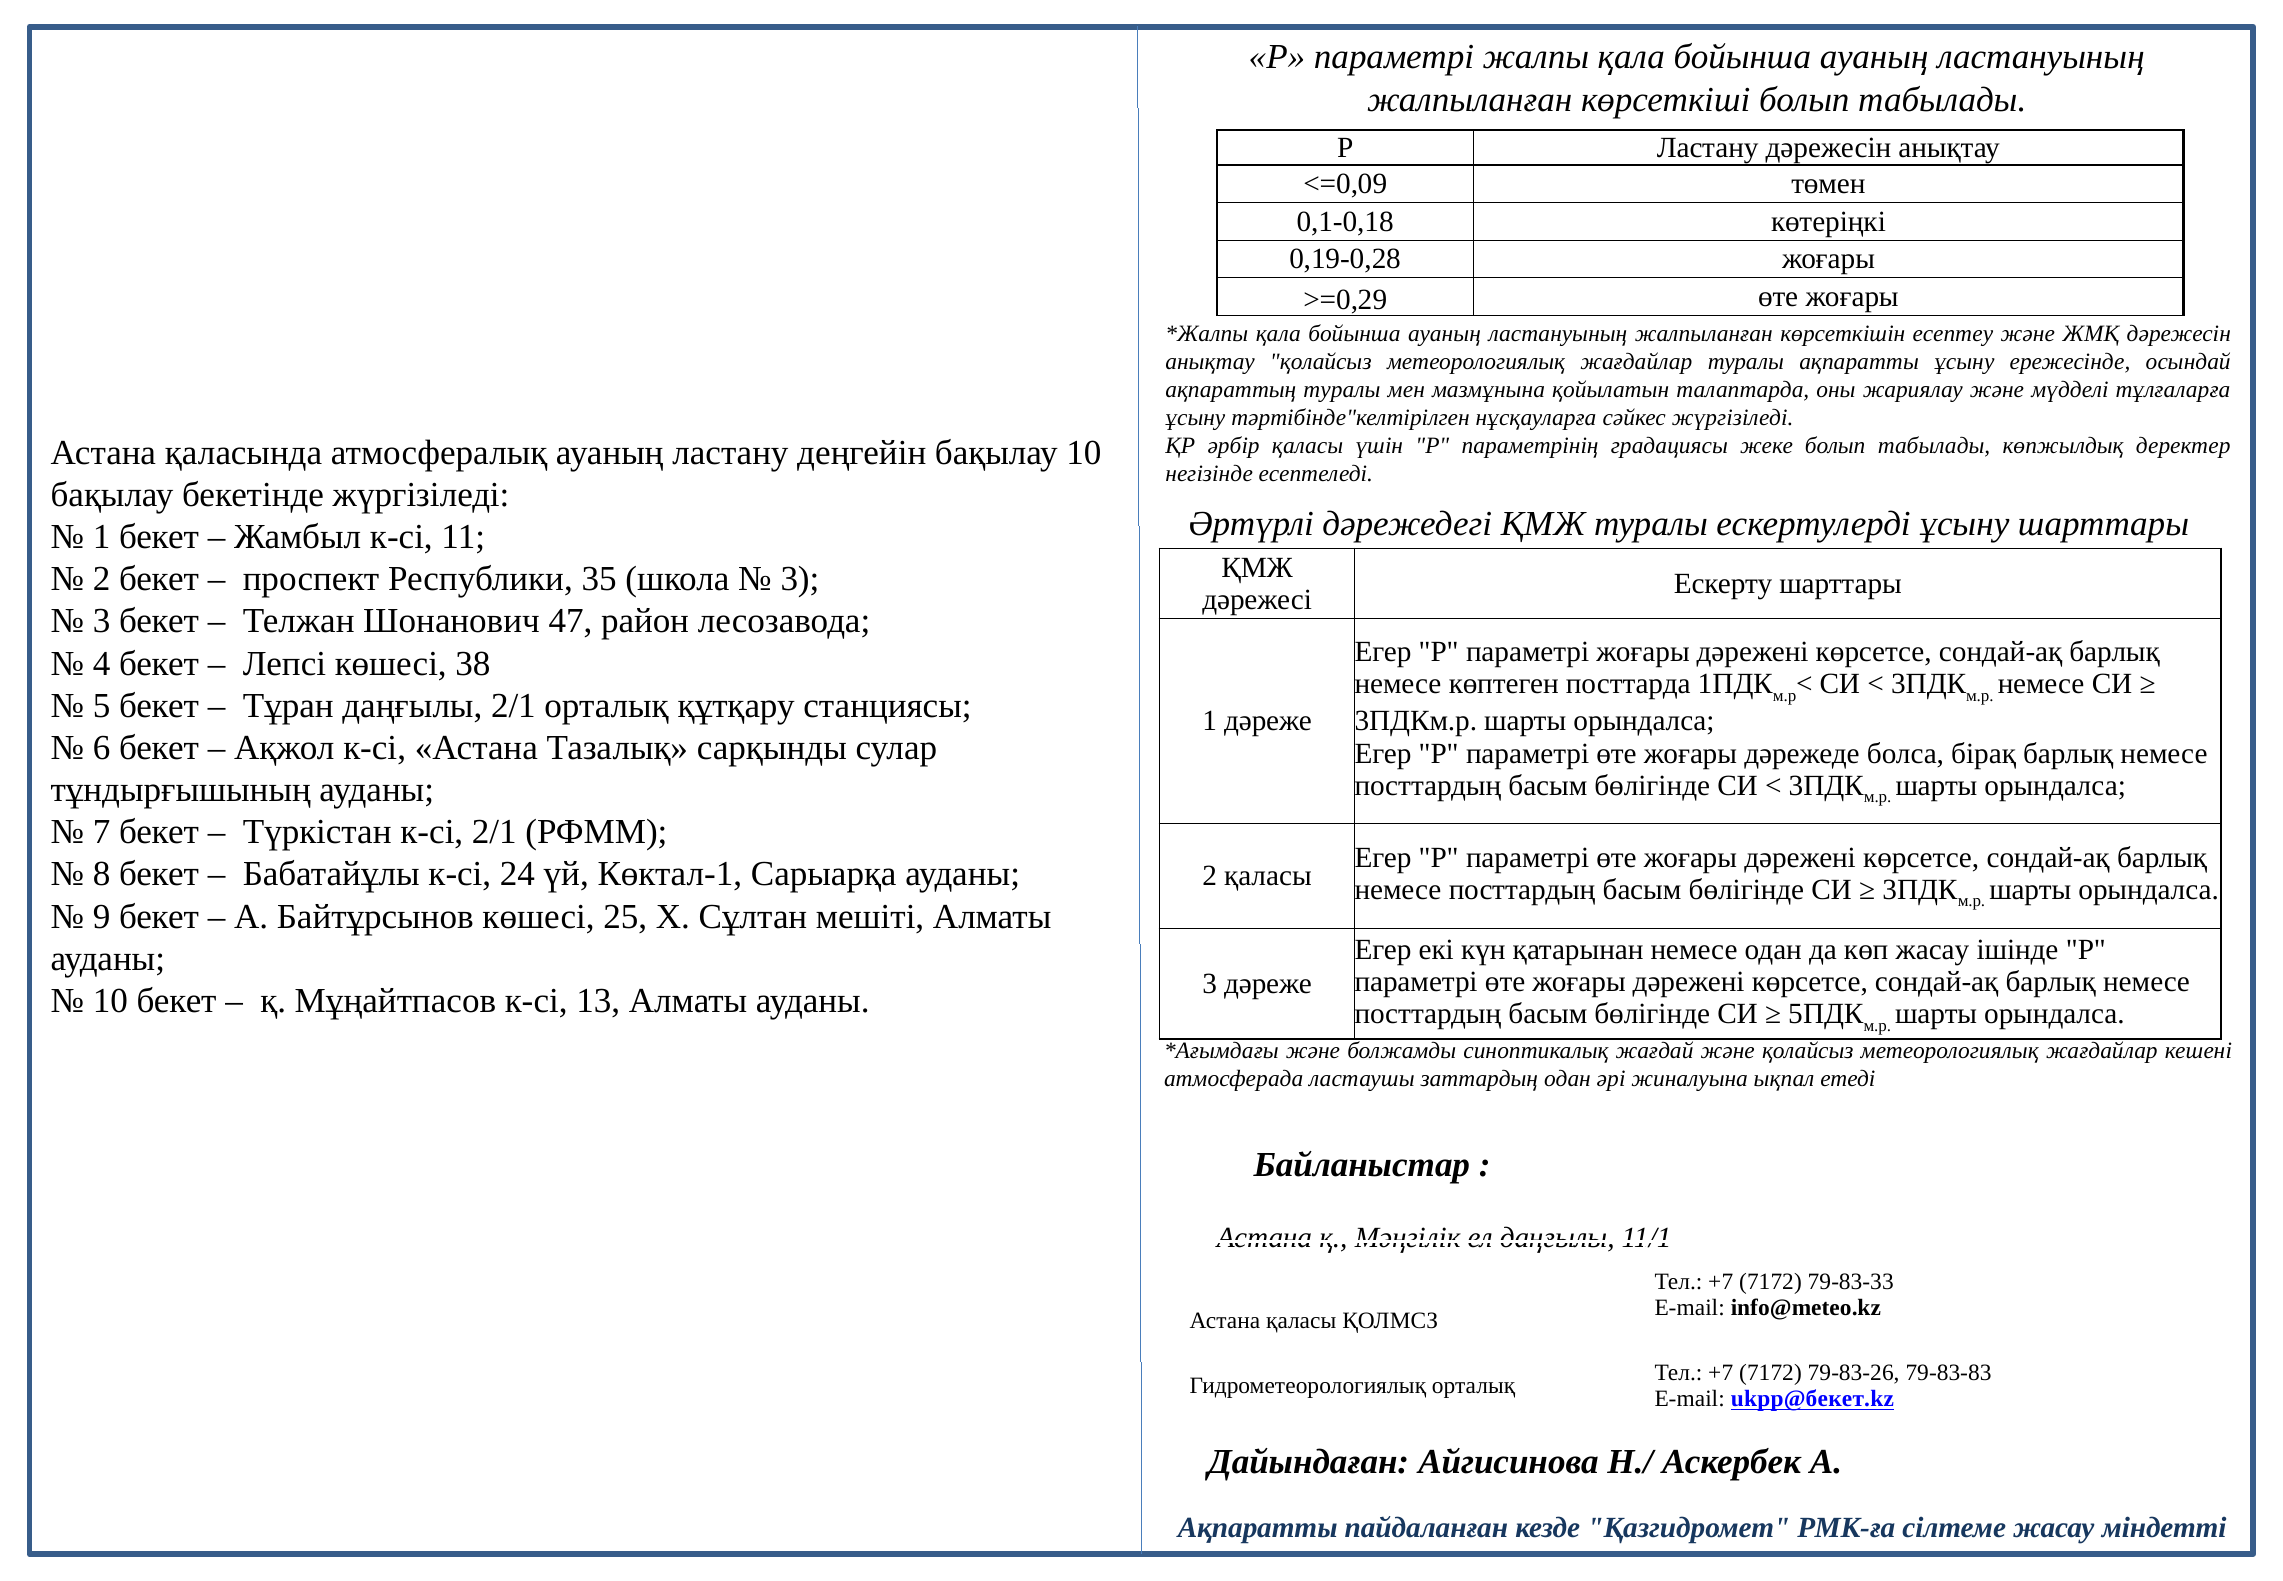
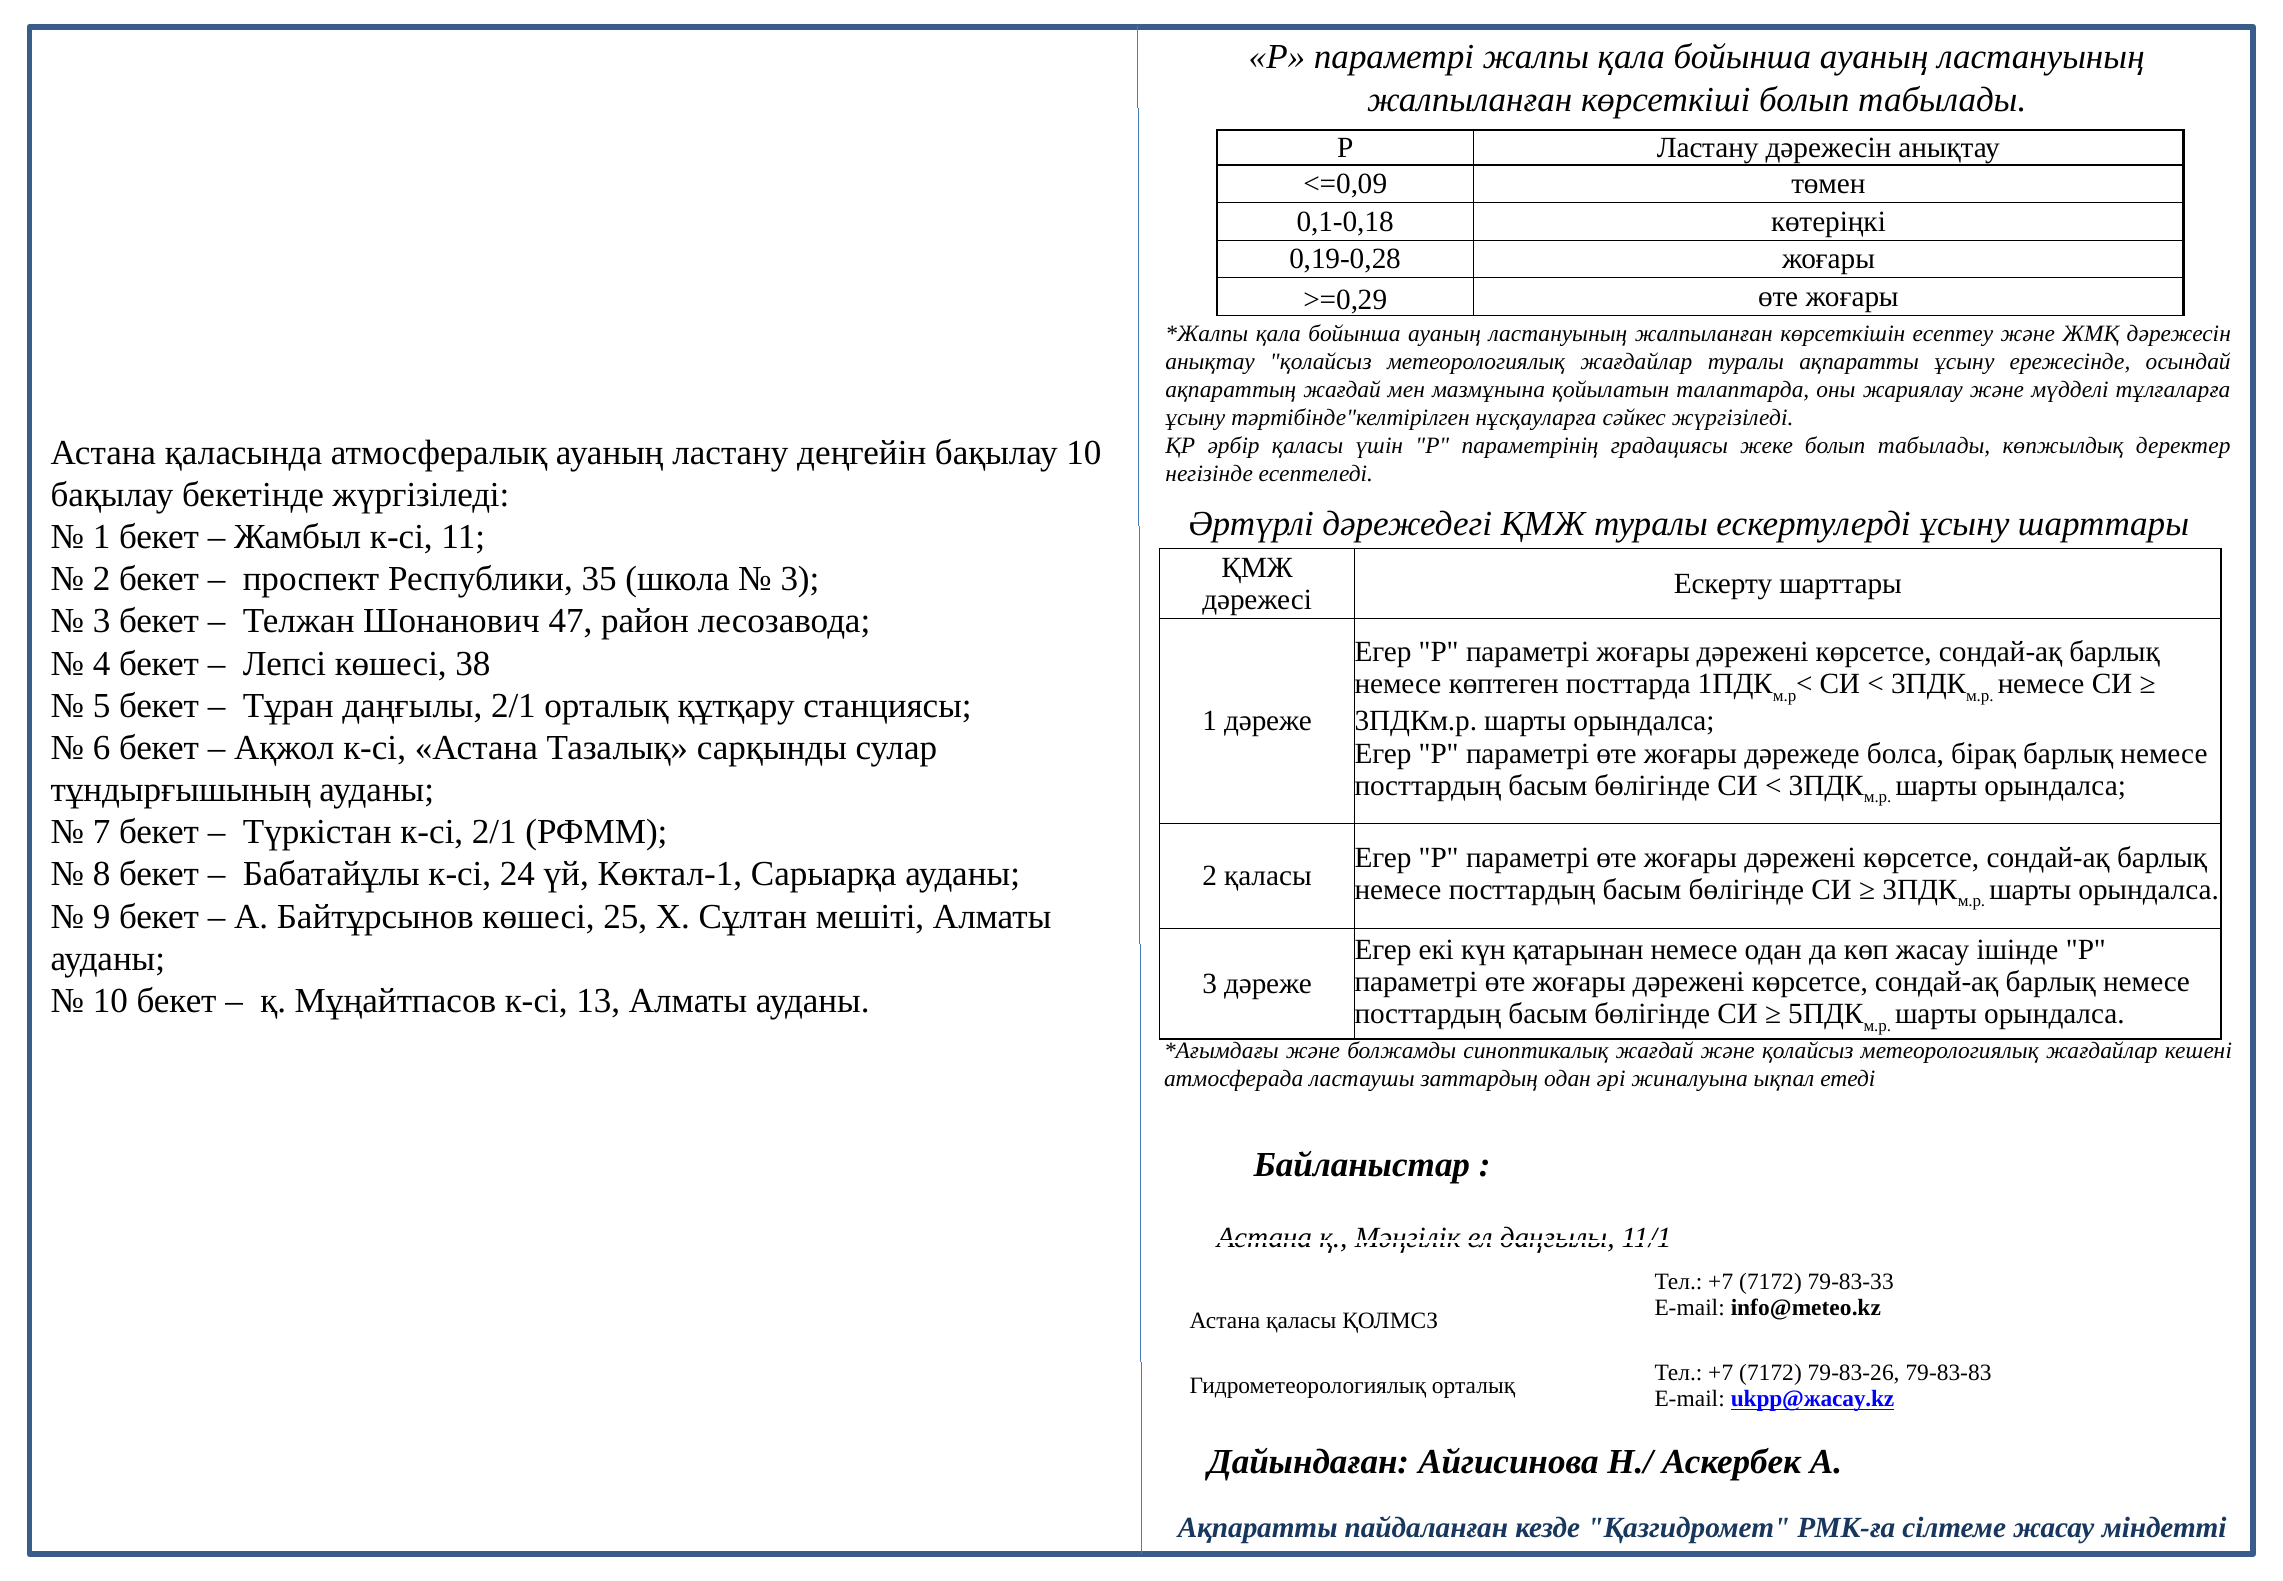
ақпараттың туралы: туралы -> жағдай (1342, 390)
ukpp@бекет.kz: ukpp@бекет.kz -> ukpp@жасау.kz (1813, 1398)
